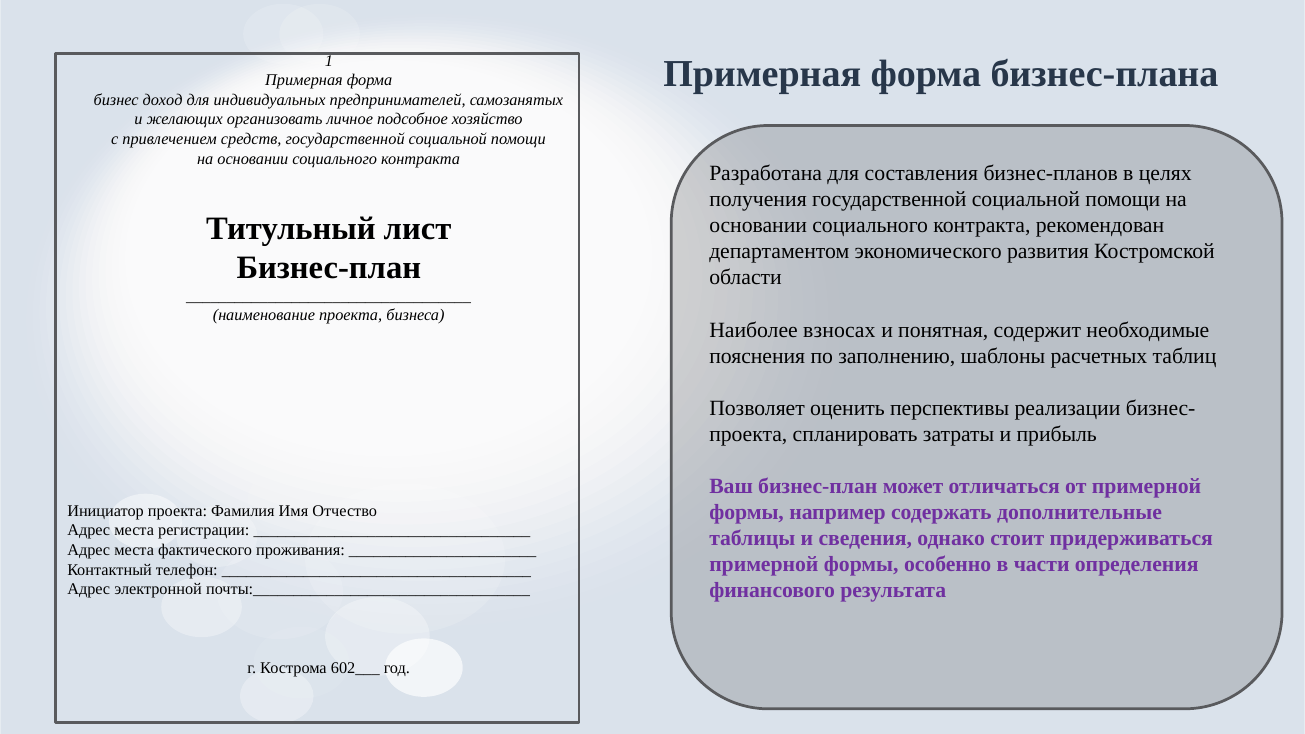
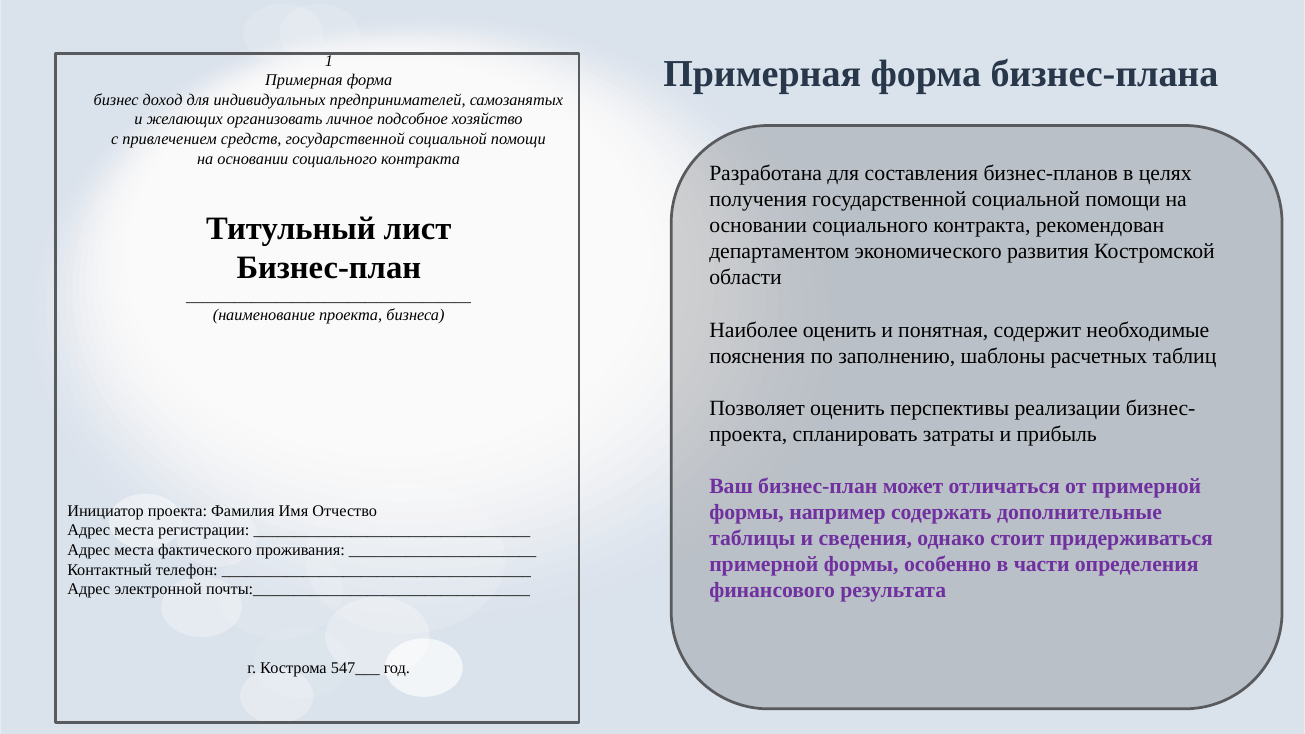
Наиболее взносах: взносах -> оценить (840, 330)
602___: 602___ -> 547___ (355, 668)
